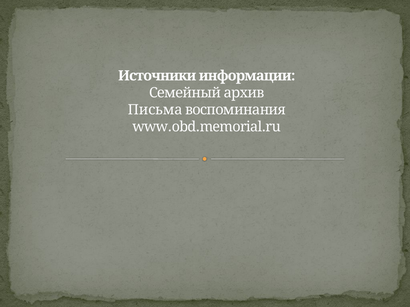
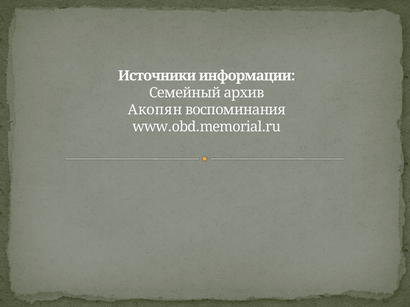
Письма: Письма -> Акопян (155, 110)
